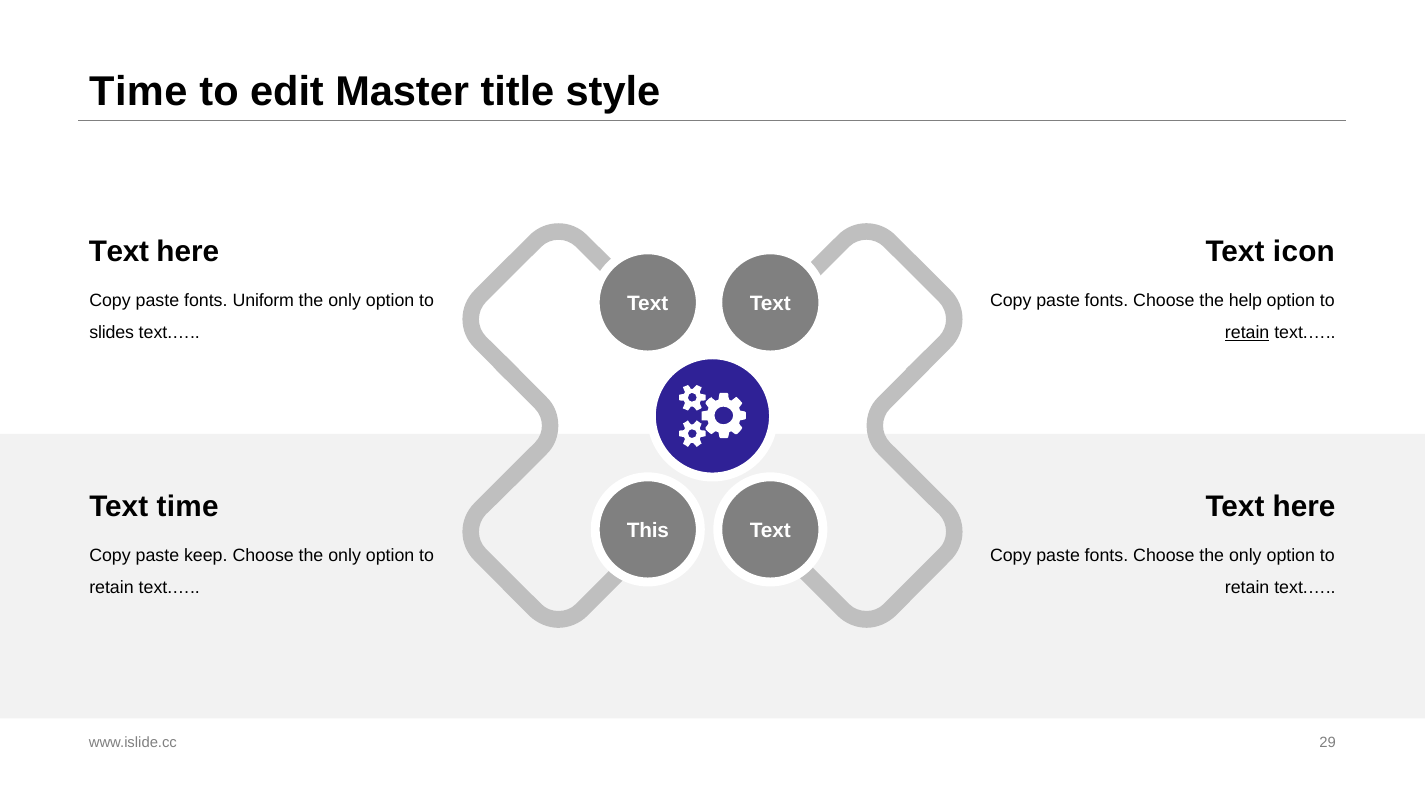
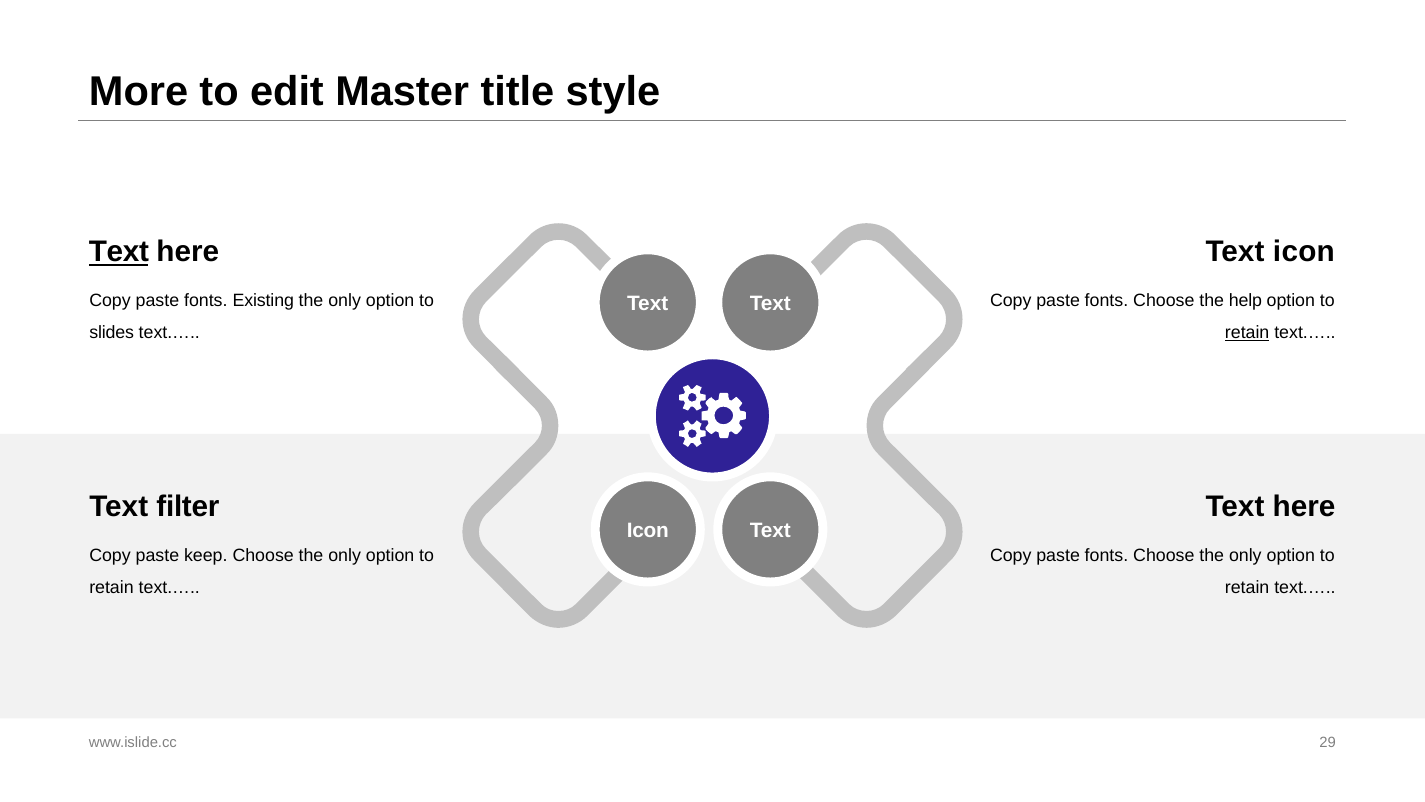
Time: Time -> More (139, 92)
Text underline: none -> present (119, 252)
Uniform: Uniform -> Existing (263, 301)
Text time: time -> filter (188, 506)
This: This -> Icon (648, 531)
